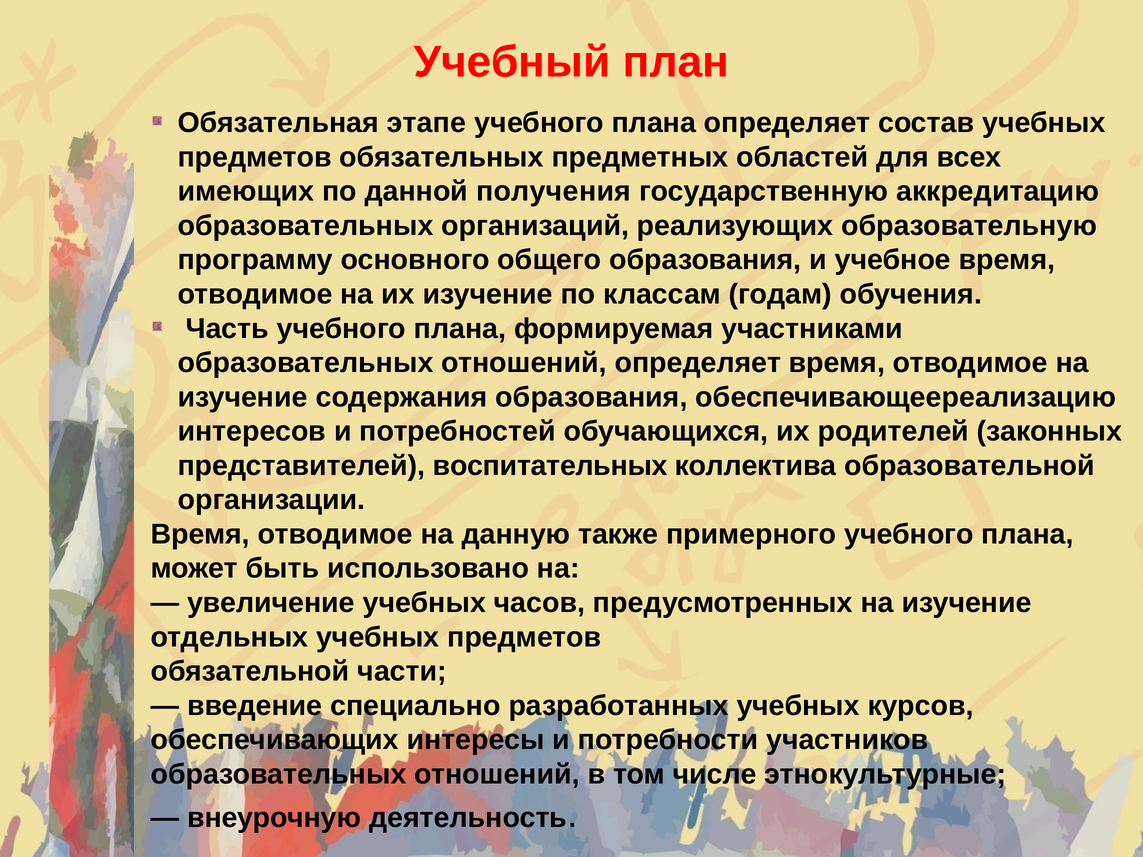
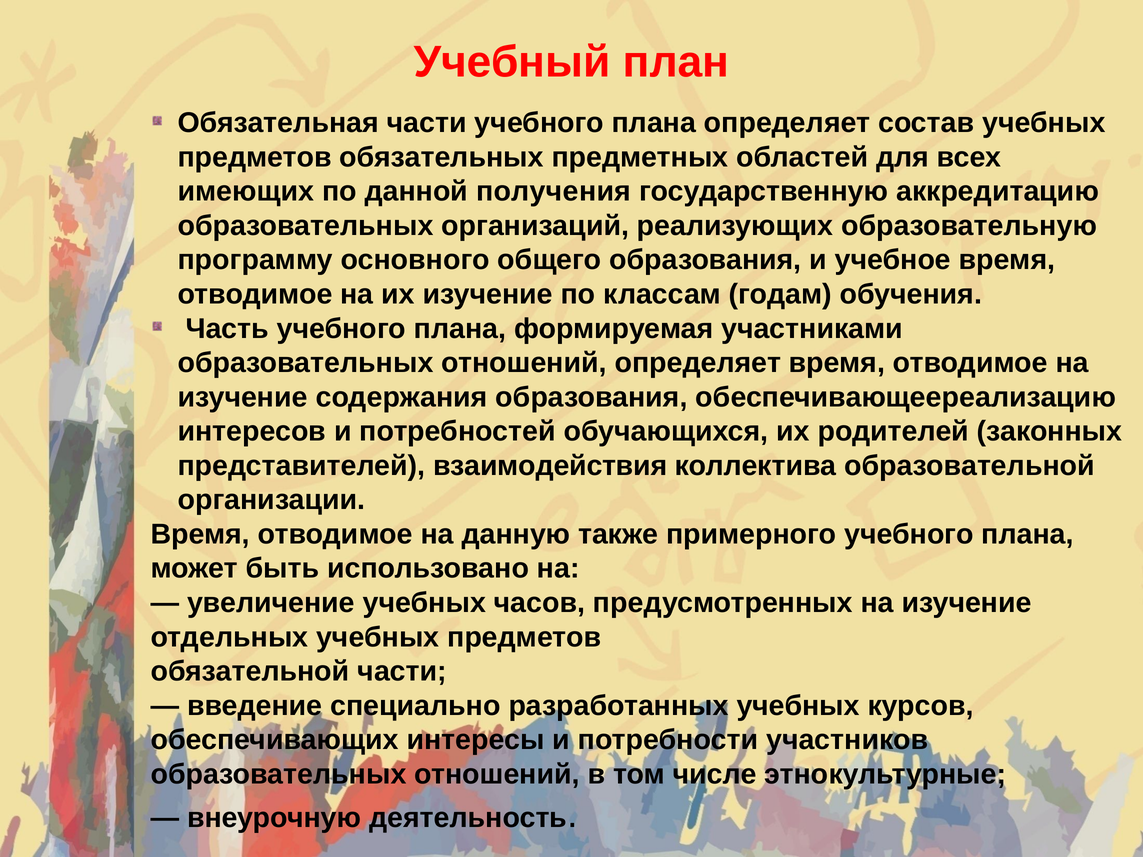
Обязательная этапе: этапе -> части (427, 123)
воспитательных: воспитательных -> взаимодействия (550, 466)
